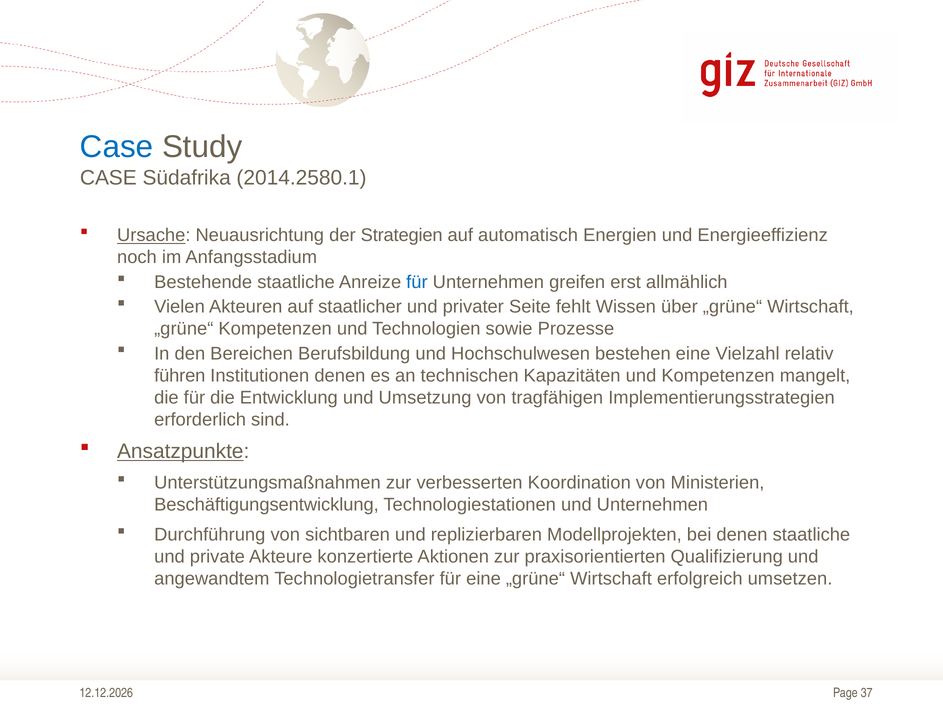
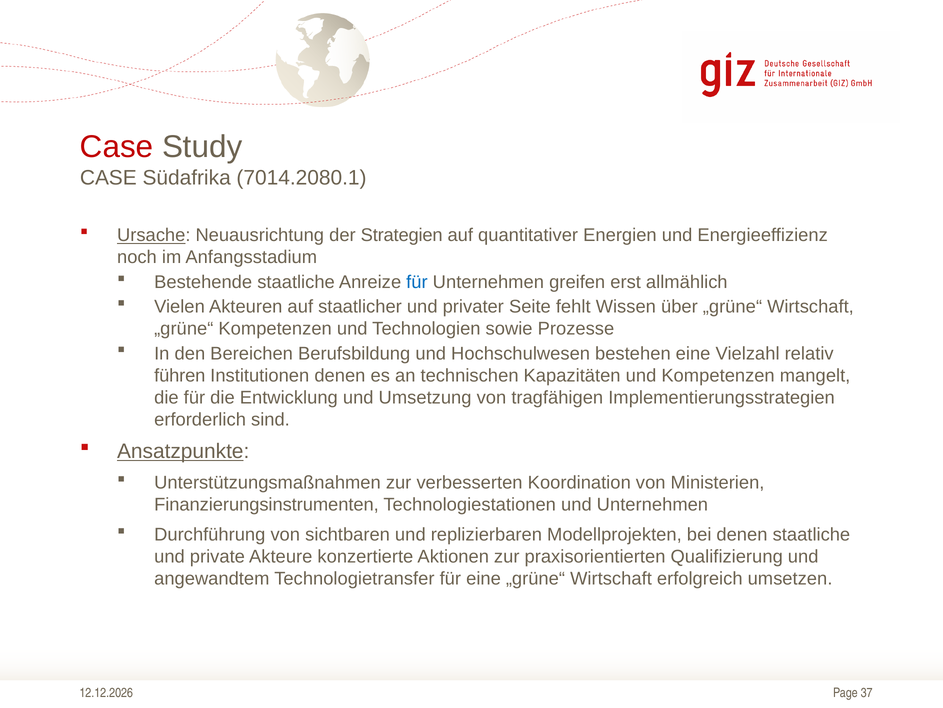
Case colour: blue -> red (117, 147)
2014.2580.1: 2014.2580.1 -> 7014.2080.1 (302, 178)
automatisch: automatisch -> quantitativer (528, 235)
Beschäftigungsentwicklung: Beschäftigungsentwicklung -> Finanzierungsinstrumenten (266, 504)
